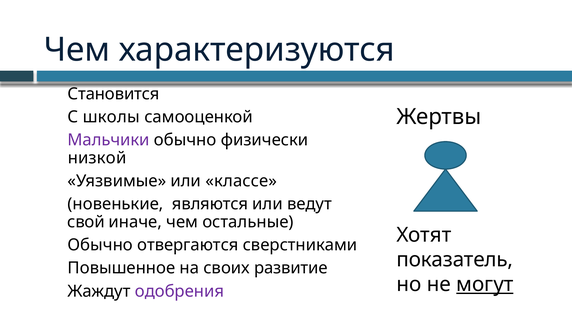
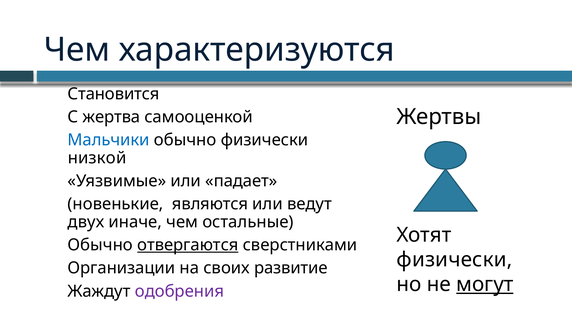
школы: школы -> жертва (111, 117)
Мальчики colour: purple -> blue (109, 140)
классе: классе -> падает (241, 181)
свой: свой -> двух (86, 222)
отвергаются underline: none -> present (188, 245)
показатель: показатель -> физически (455, 259)
Повышенное: Повышенное -> Организации (121, 268)
